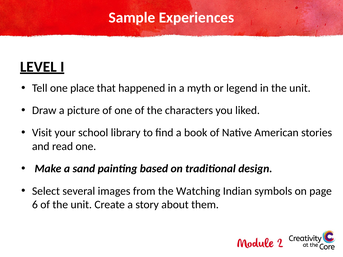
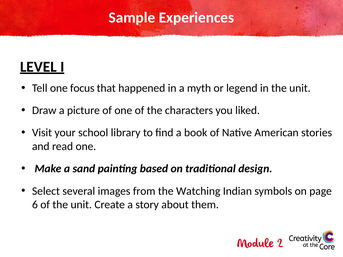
place: place -> focus (82, 88)
